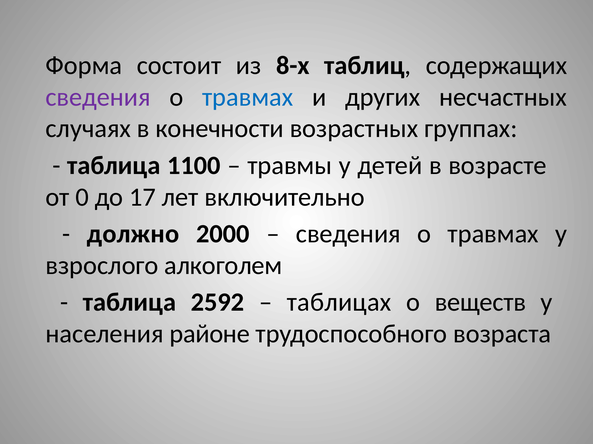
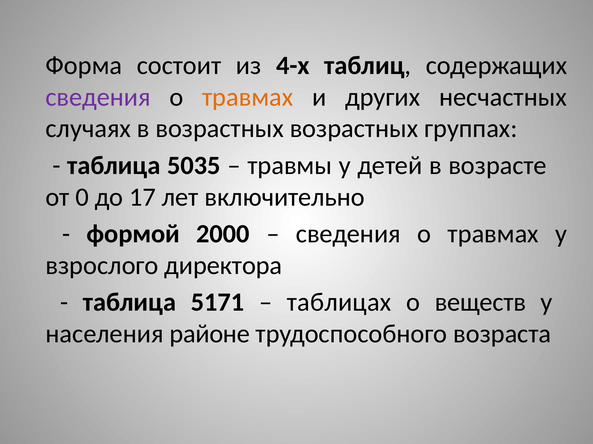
8-х: 8-х -> 4-х (293, 66)
травмах colour: blue -> orange (248, 97)
в конечности: конечности -> возрастных (220, 129)
1100: 1100 -> 5035 (194, 166)
должно: должно -> формой (133, 234)
алкоголем: алкоголем -> директора (223, 266)
2592: 2592 -> 5171 (217, 303)
